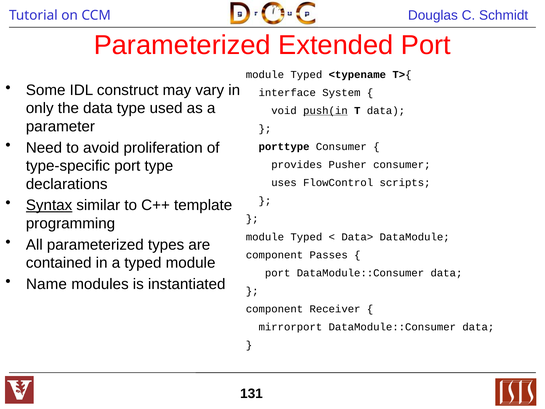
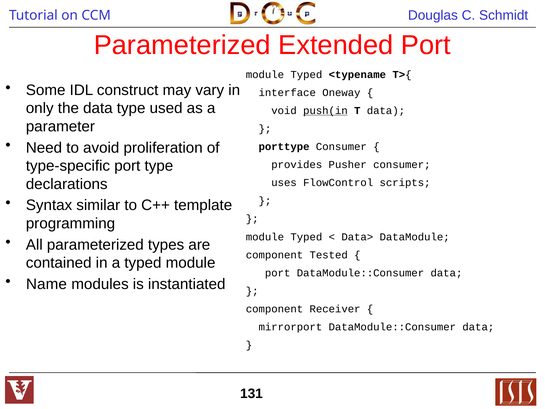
System: System -> Oneway (341, 93)
Syntax underline: present -> none (49, 205)
Passes: Passes -> Tested (329, 255)
